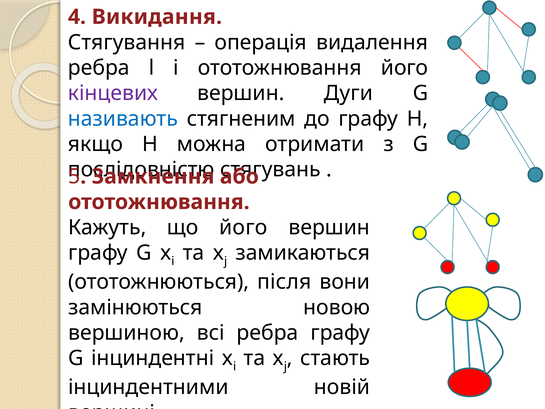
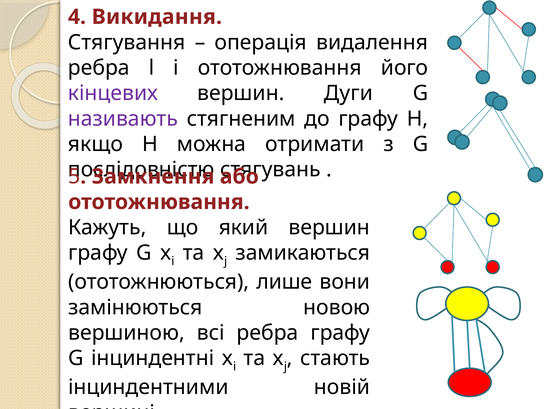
називають colour: blue -> purple (123, 119)
що його: його -> який (243, 227)
після: після -> лише (284, 282)
